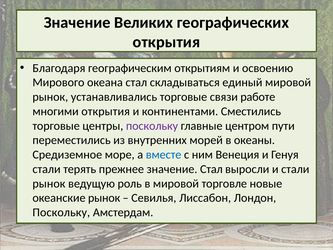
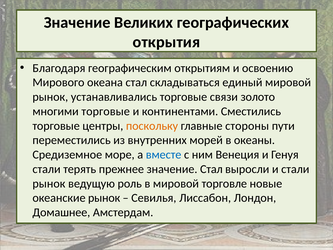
работе: работе -> золото (258, 97)
многими открытия: открытия -> торговые (106, 111)
поскольку colour: purple -> orange (152, 126)
центром: центром -> стороны (247, 126)
Поскольку: Поскольку -> Домашнее (61, 212)
